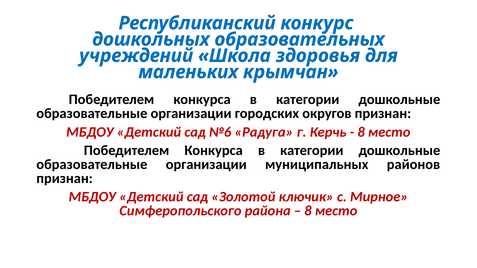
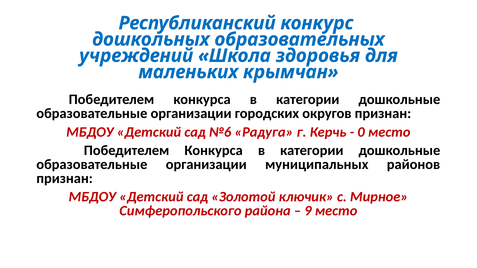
8: 8 -> 0 (361, 132)
8: 8 -> 9 (308, 211)
